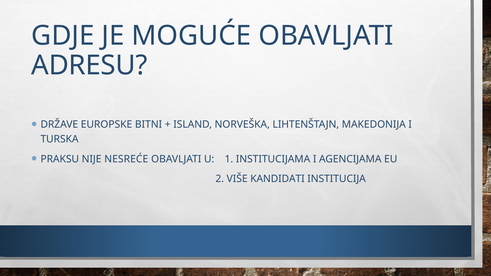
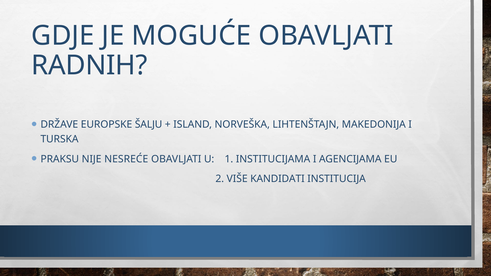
ADRESU: ADRESU -> RADNIH (89, 66)
BITNI: BITNI -> ŠALJU (149, 124)
